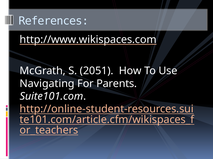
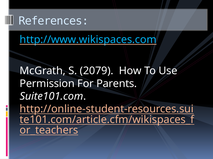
http://www.wikispaces.com colour: white -> light blue (88, 40)
2051: 2051 -> 2079 (97, 71)
Navigating: Navigating -> Permission (47, 84)
